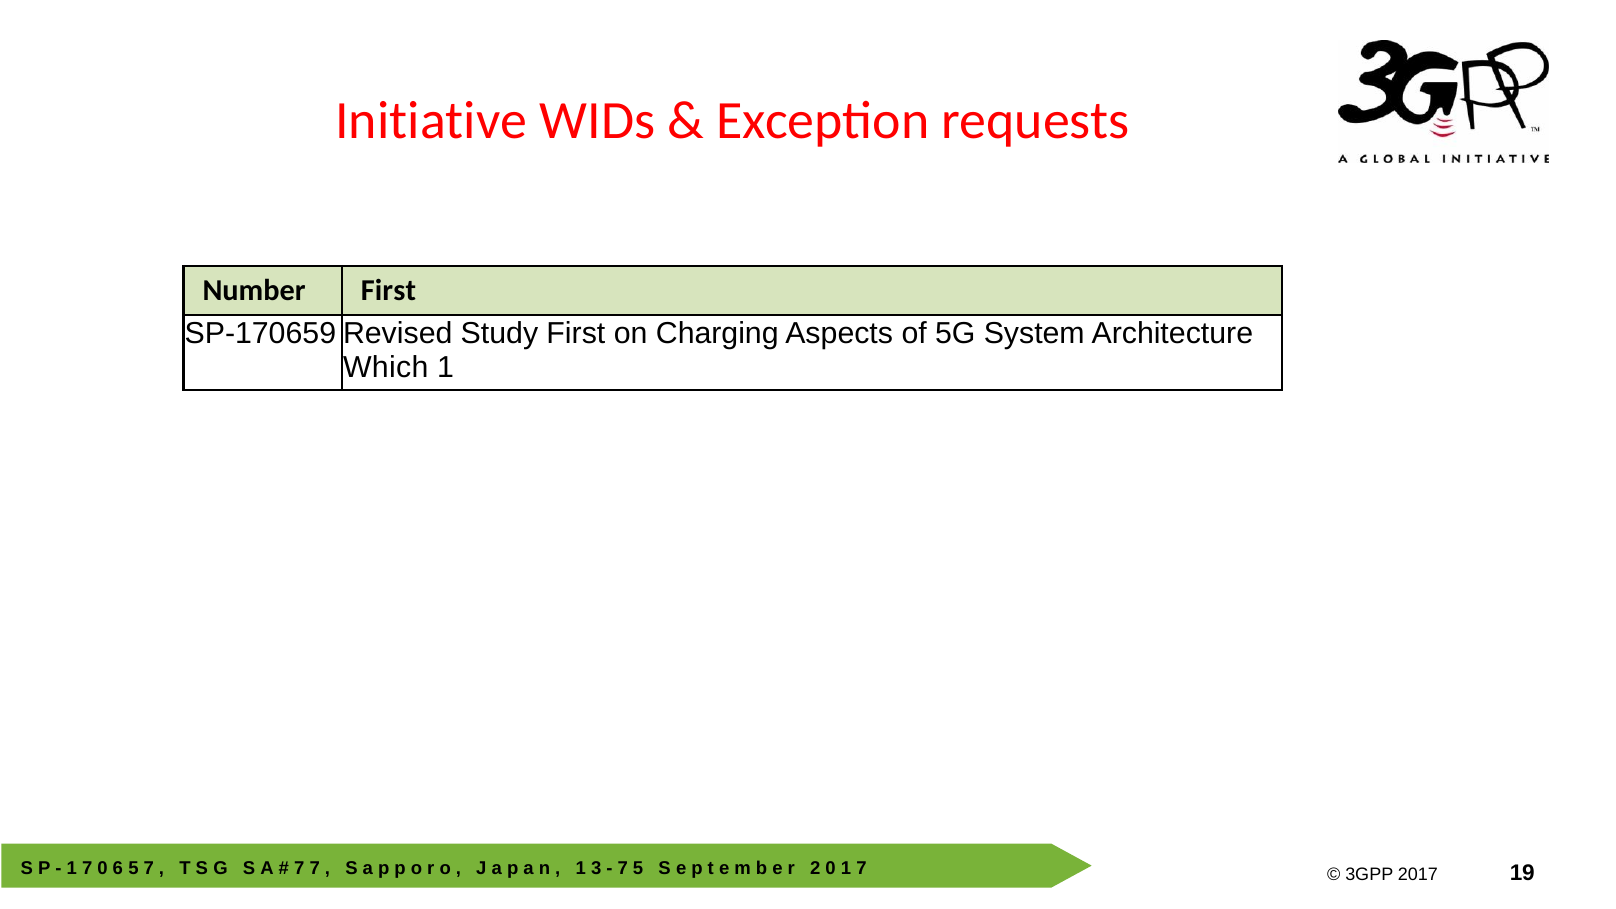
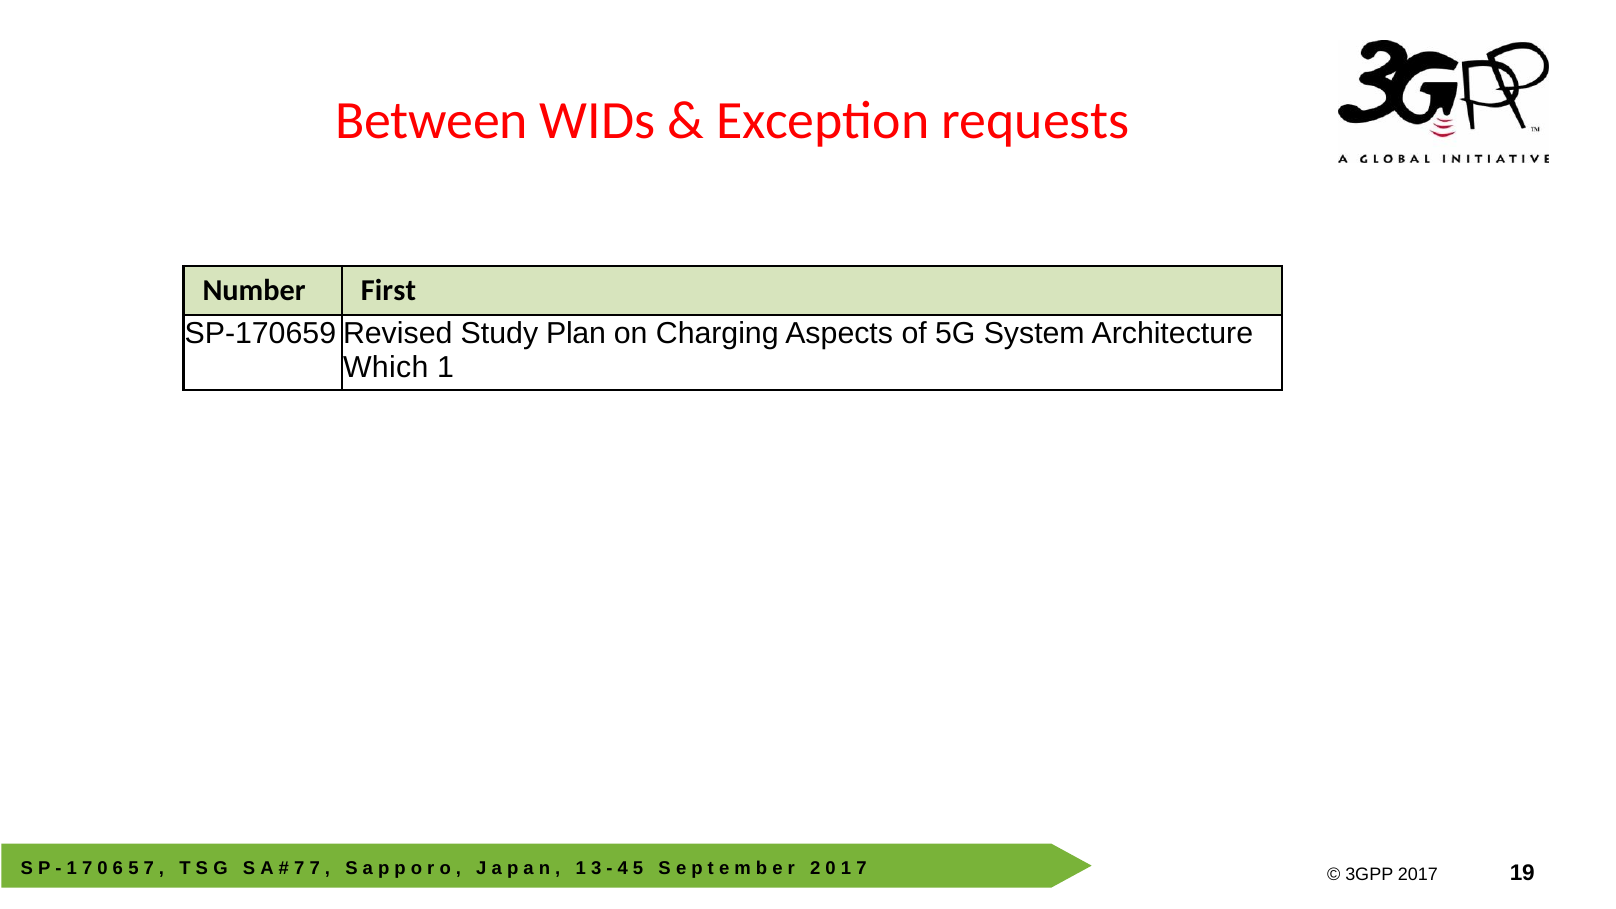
Initiative: Initiative -> Between (432, 121)
Study First: First -> Plan (576, 334)
7: 7 -> 4 (623, 868)
